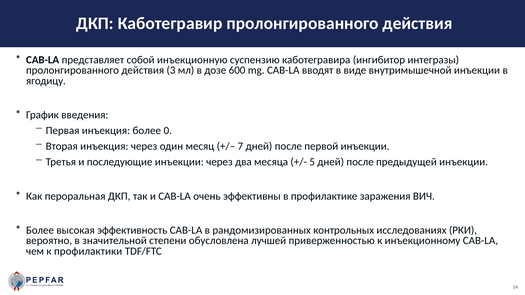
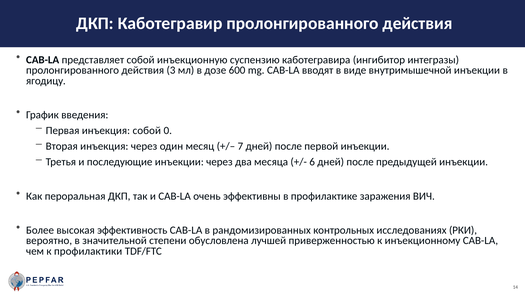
инъекция более: более -> собой (147, 131)
5: 5 -> 6 (312, 162)
